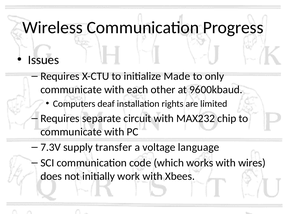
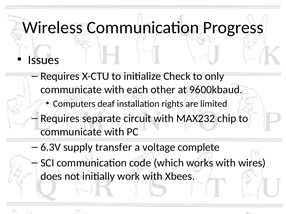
Made: Made -> Check (177, 76)
7.3V: 7.3V -> 6.3V (51, 148)
language: language -> complete (199, 148)
